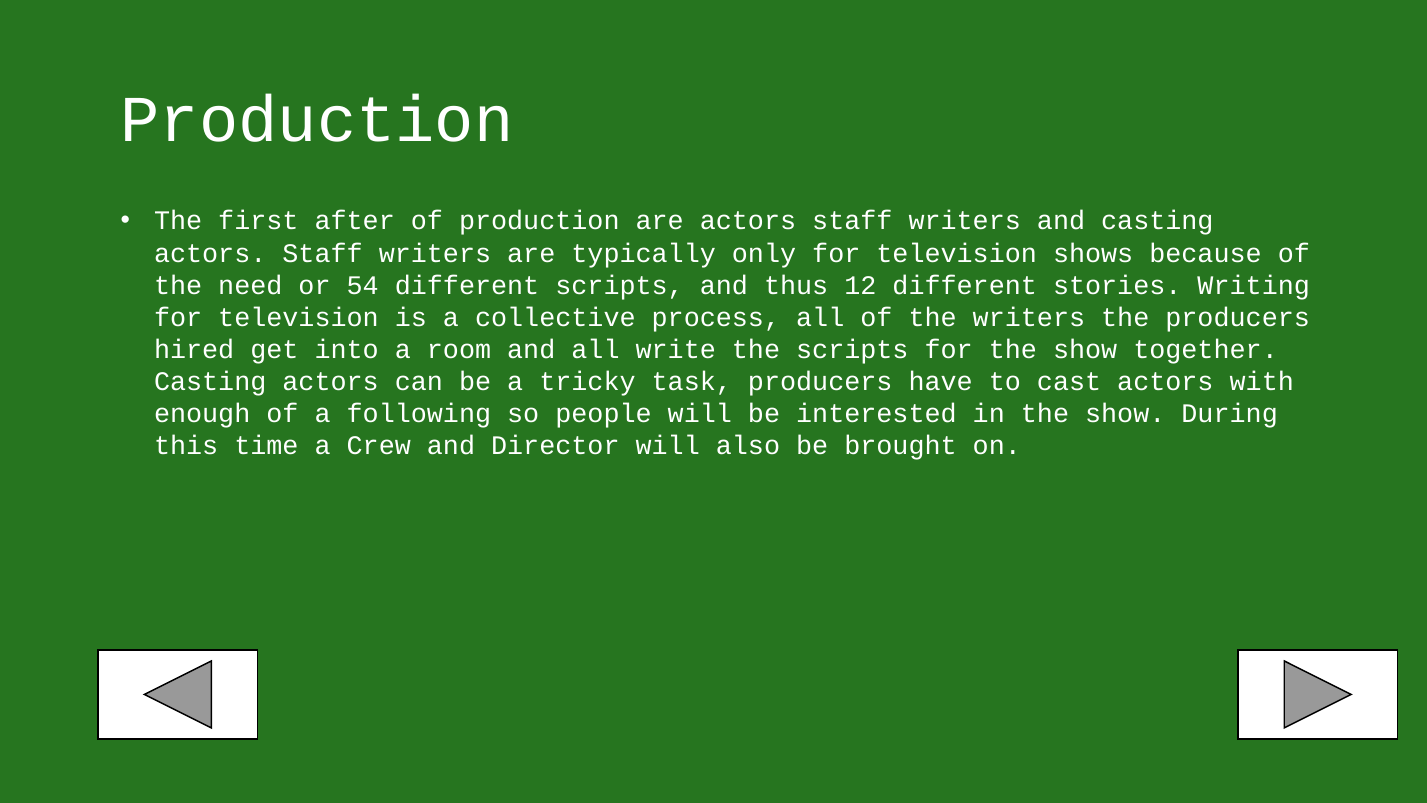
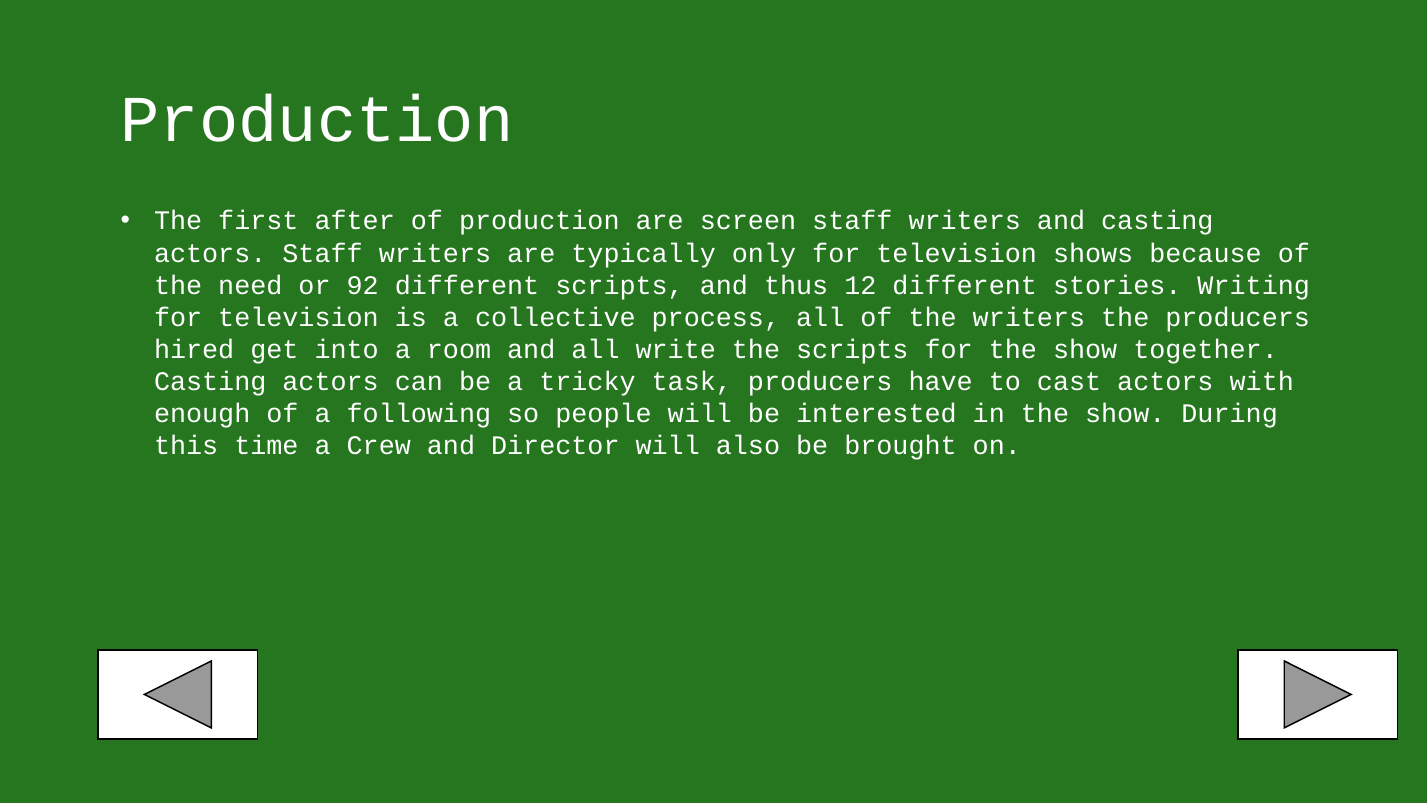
are actors: actors -> screen (748, 221)
54: 54 -> 92 (363, 285)
